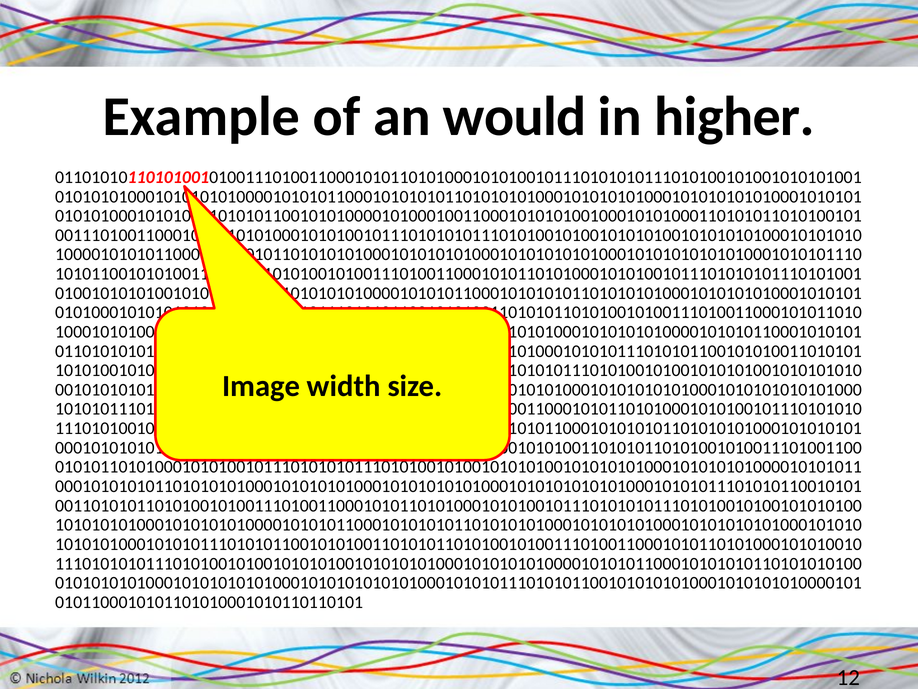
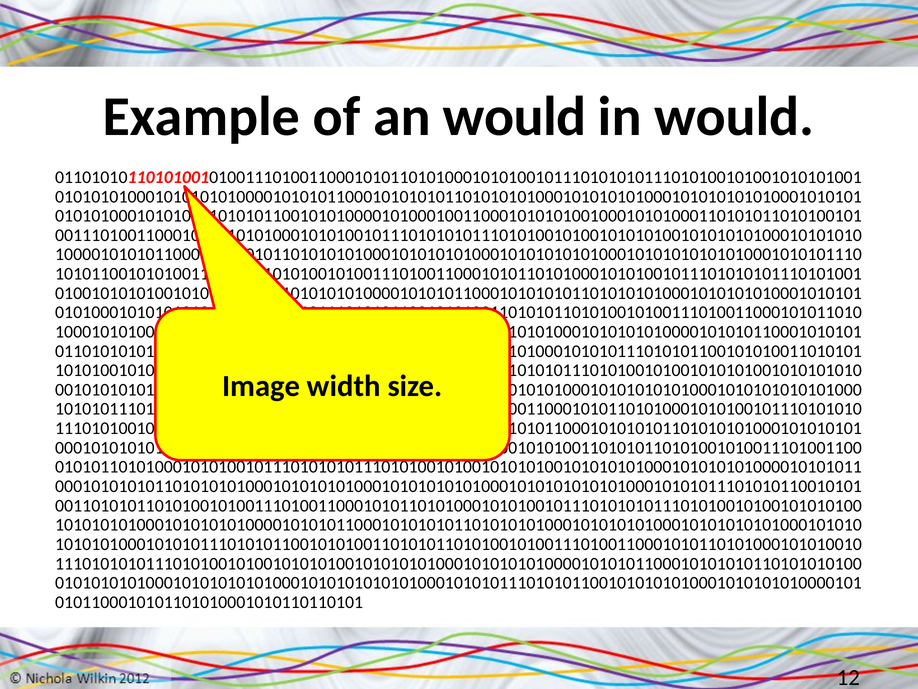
in higher: higher -> would (734, 117)
